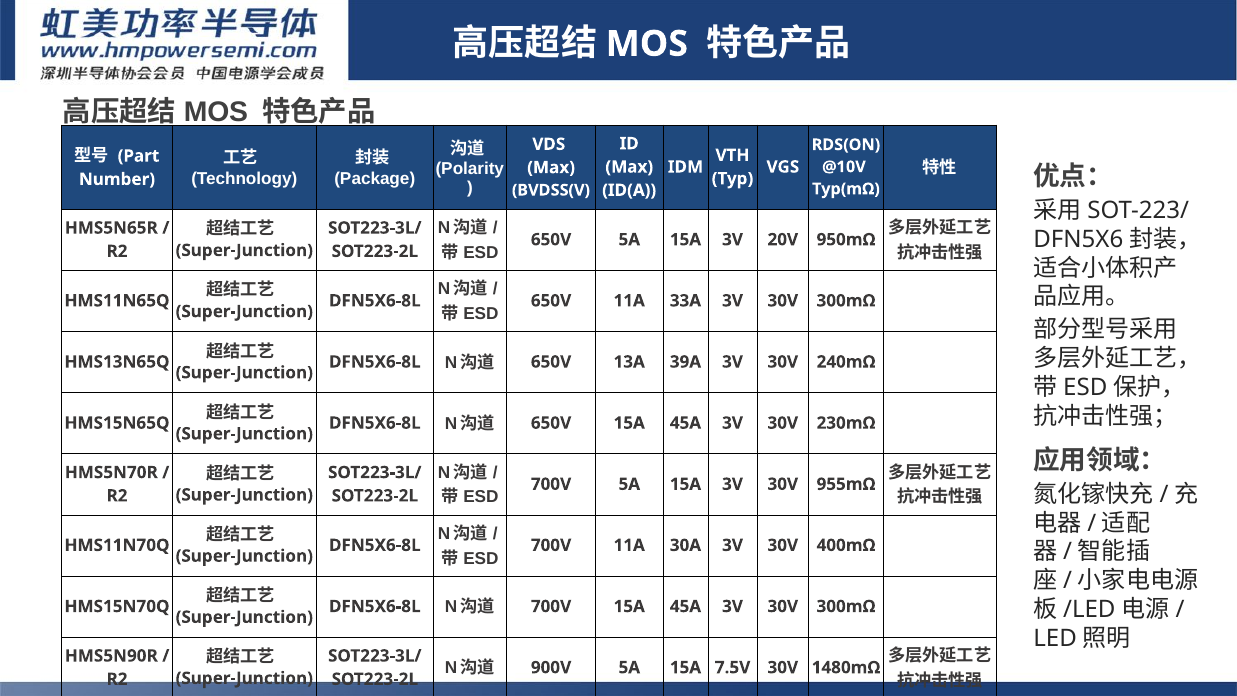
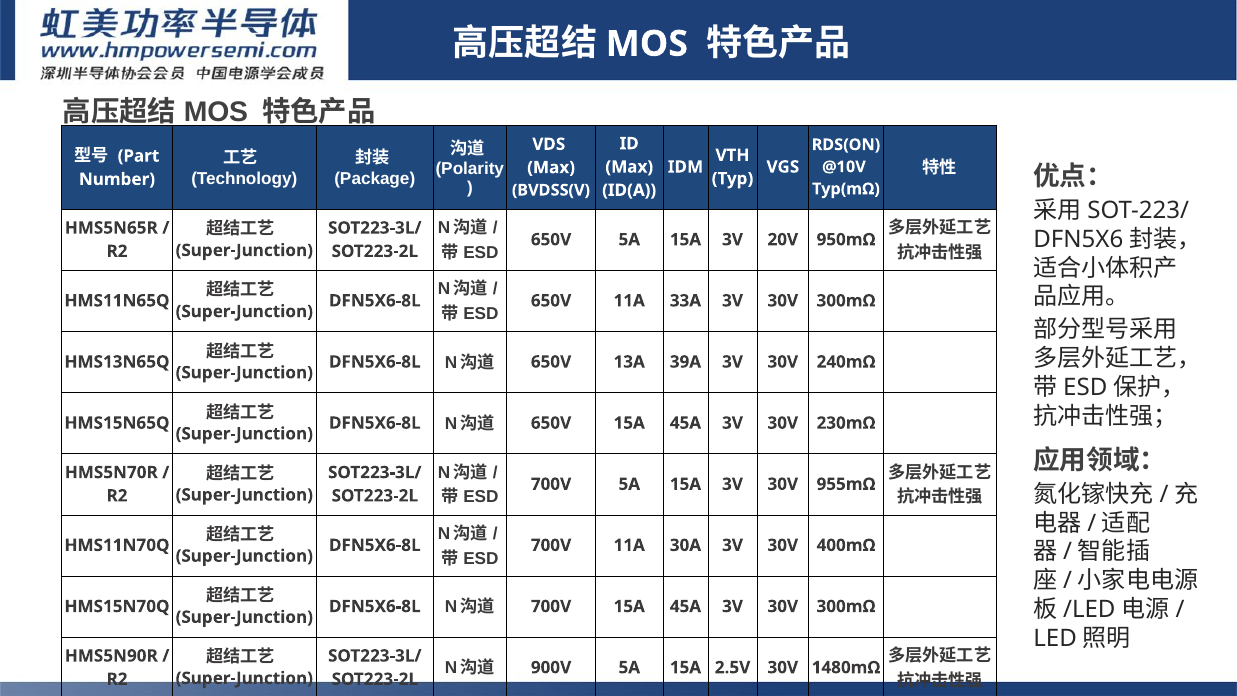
7.5V: 7.5V -> 2.5V (733, 667)
